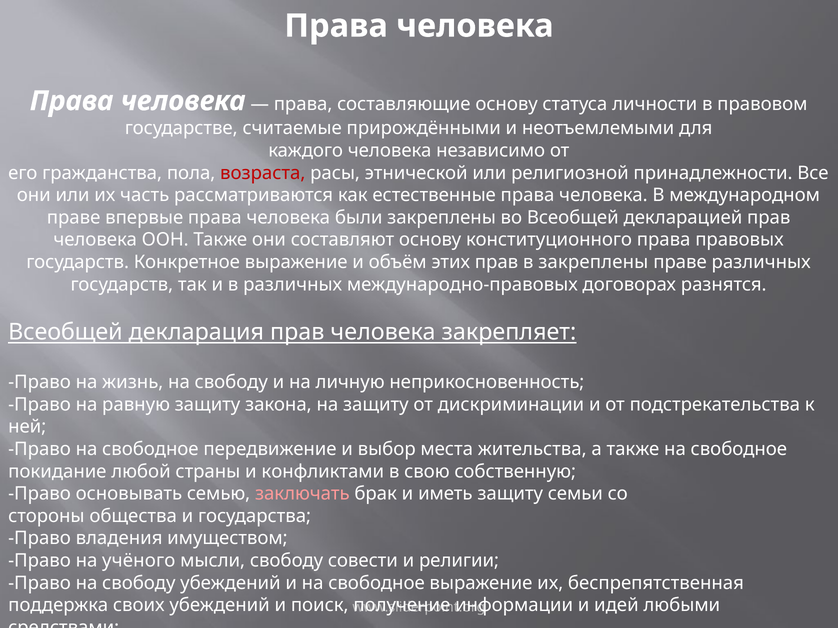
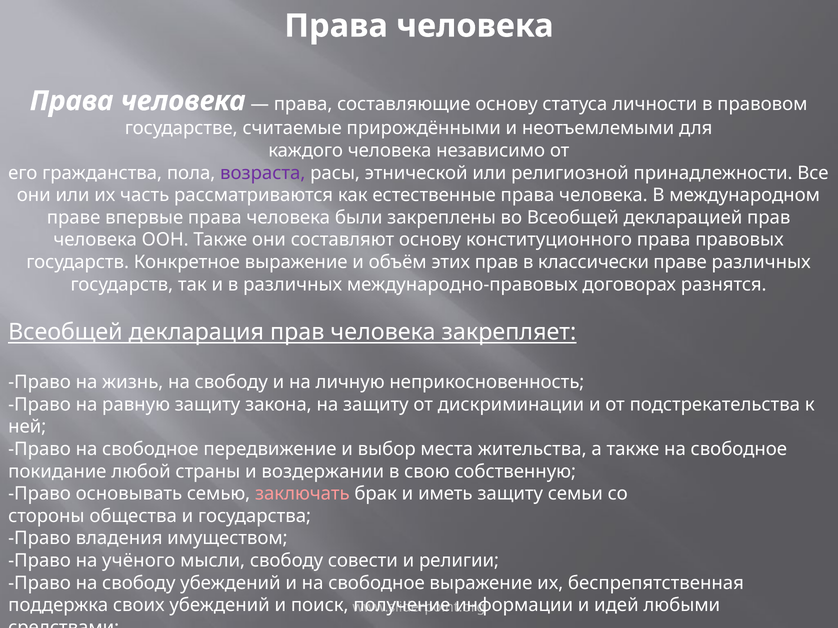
возраста colour: red -> purple (263, 173)
в закреплены: закреплены -> классически (593, 262)
конфликтами: конфликтами -> воздержании (323, 472)
